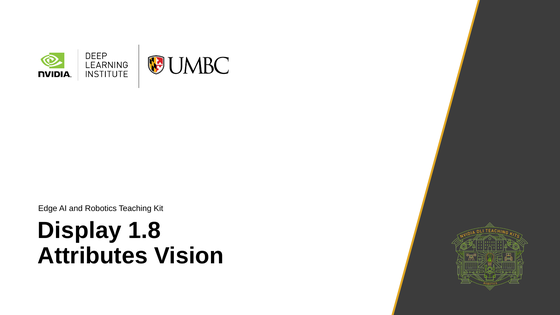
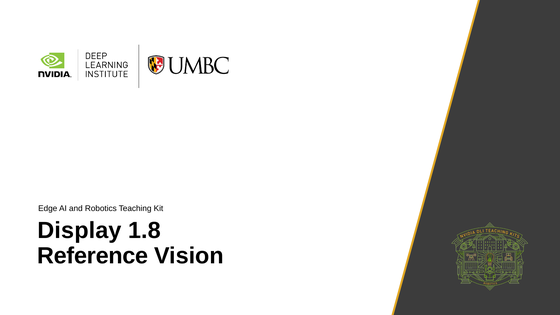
Attributes: Attributes -> Reference (93, 256)
